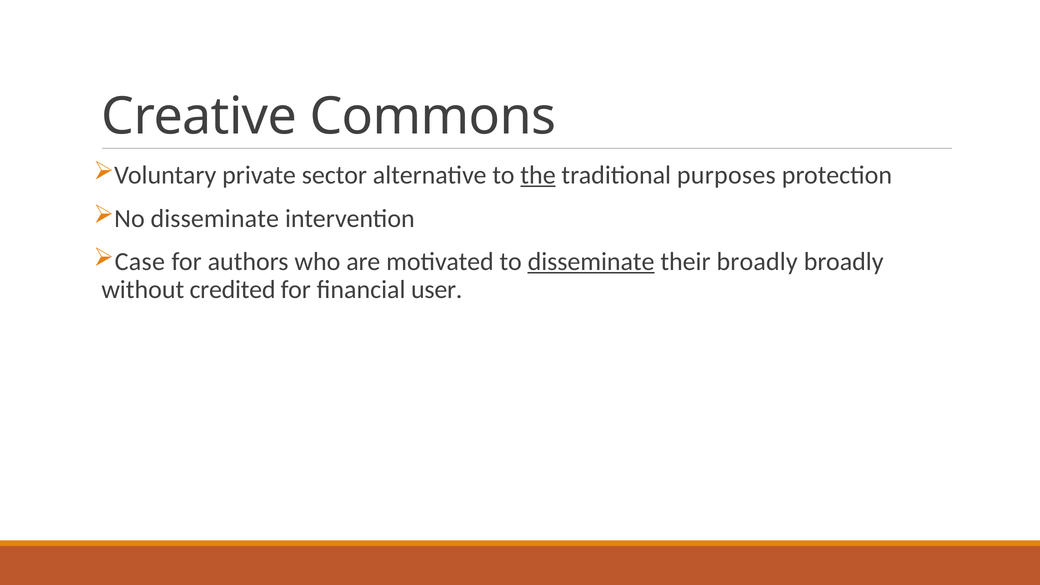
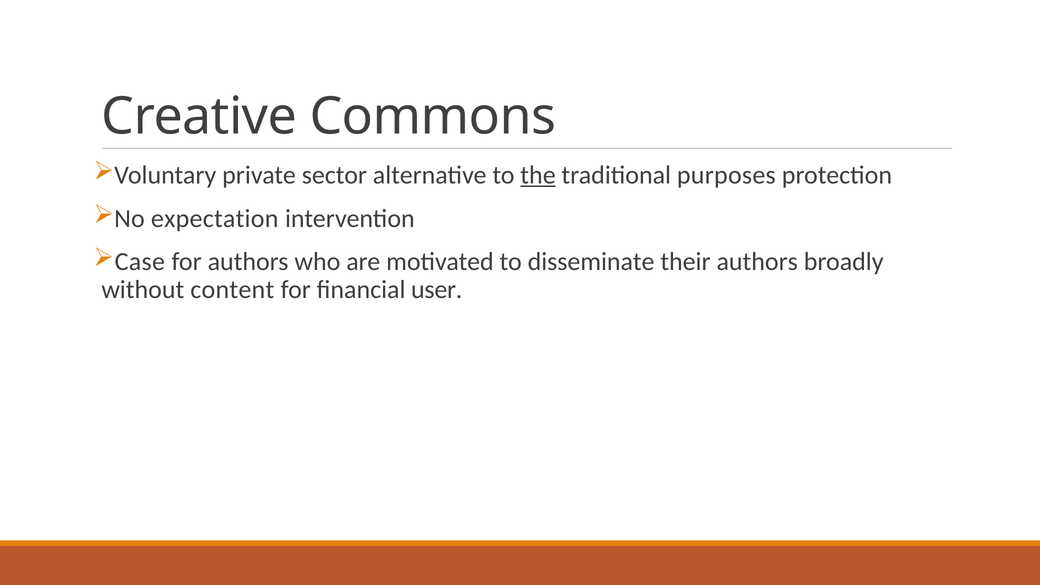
No disseminate: disseminate -> expectation (215, 218)
disseminate underline: present -> none (591, 262)
their broadly: broadly -> authors (757, 262)
credited: credited -> content (232, 290)
